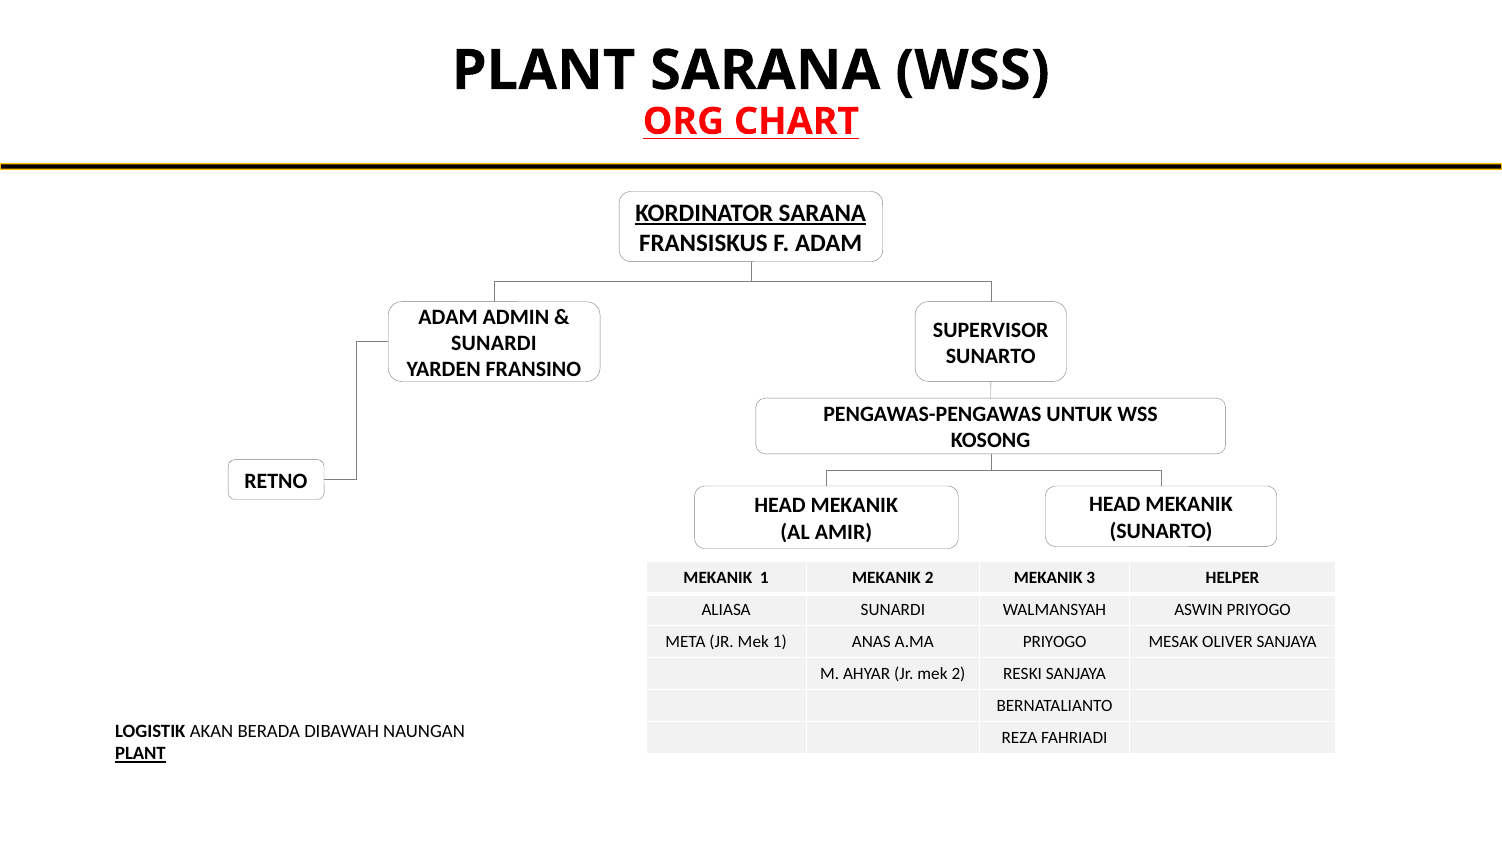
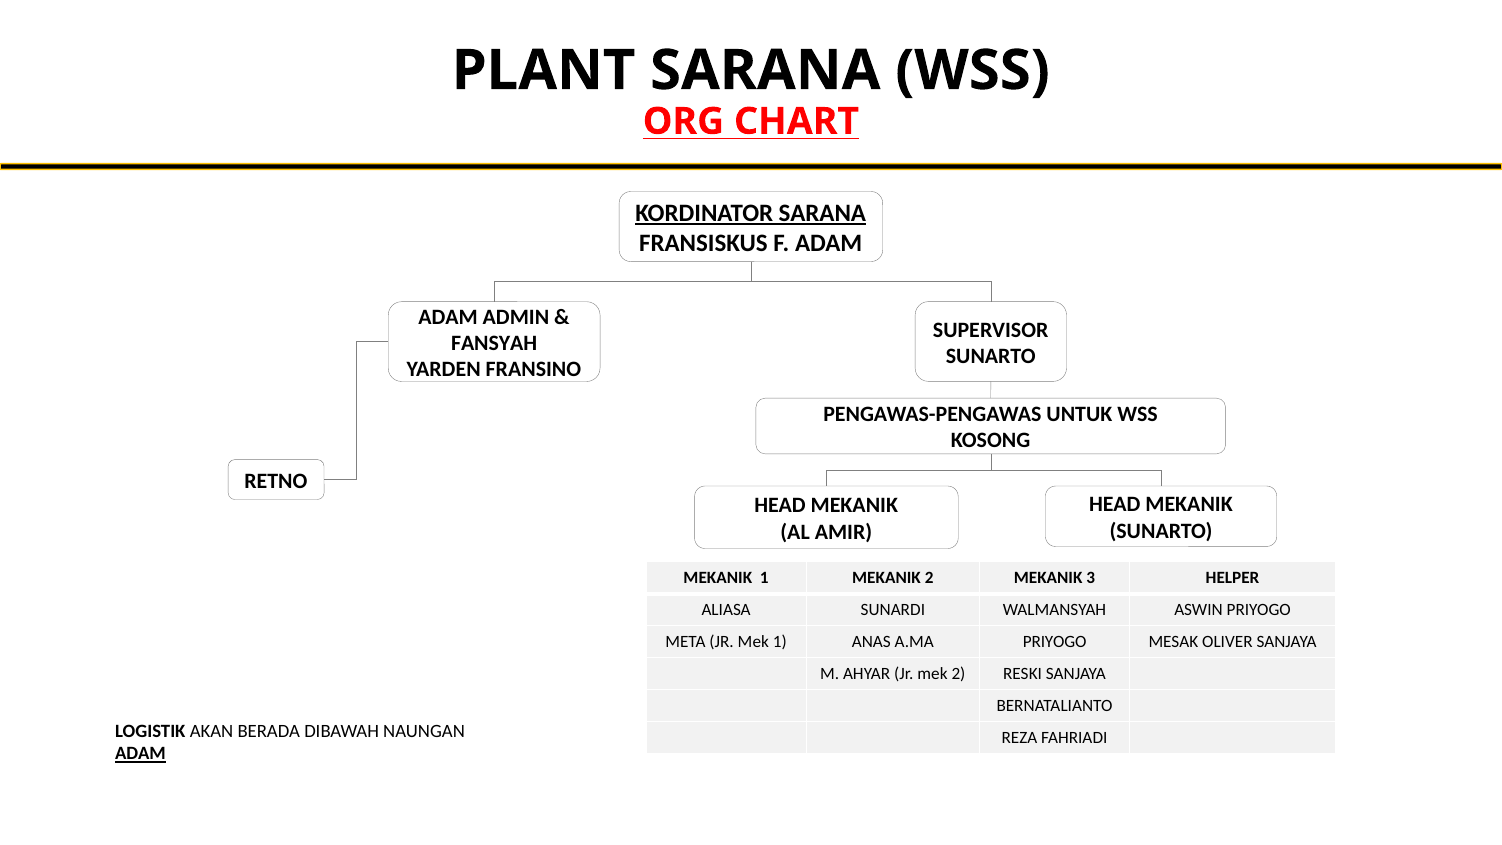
SUNARDI: SUNARDI -> FANSYAH (494, 343)
PLANT: PLANT -> ADAM (140, 753)
